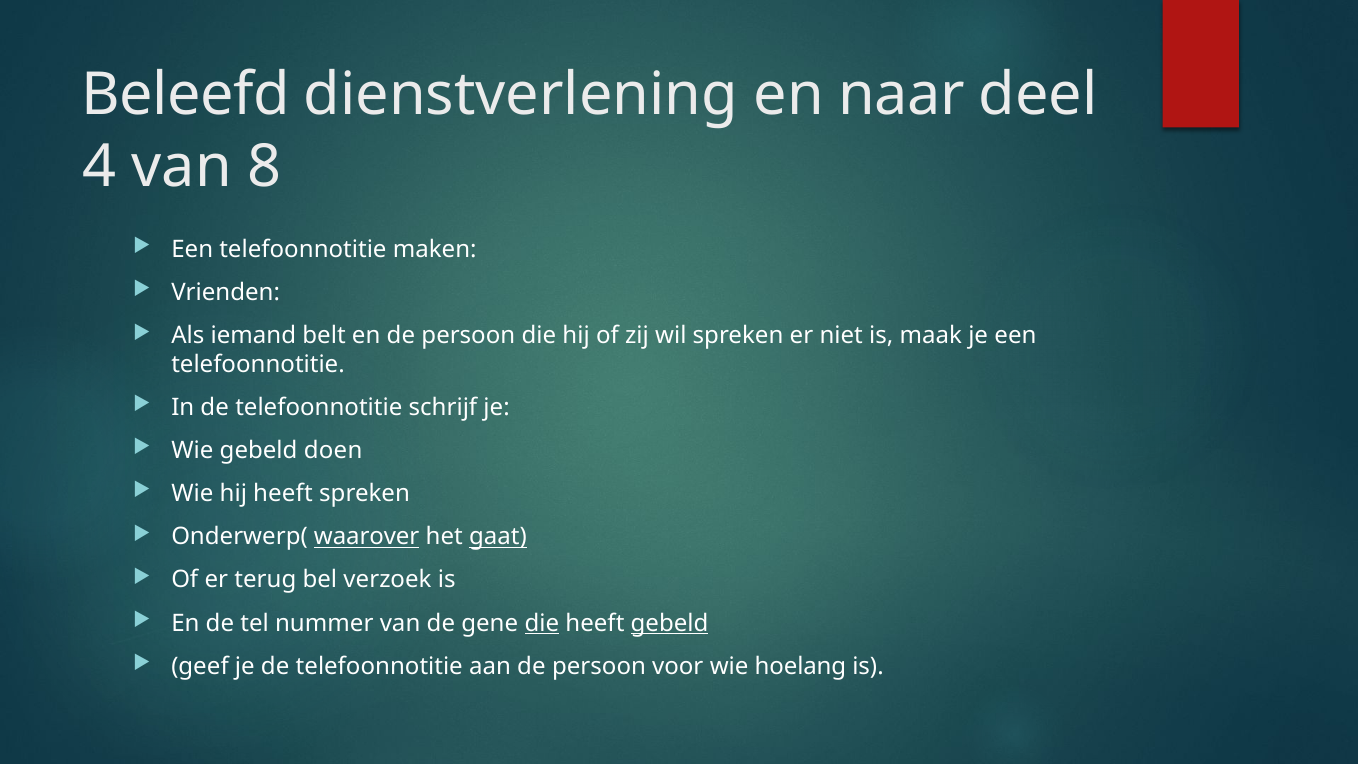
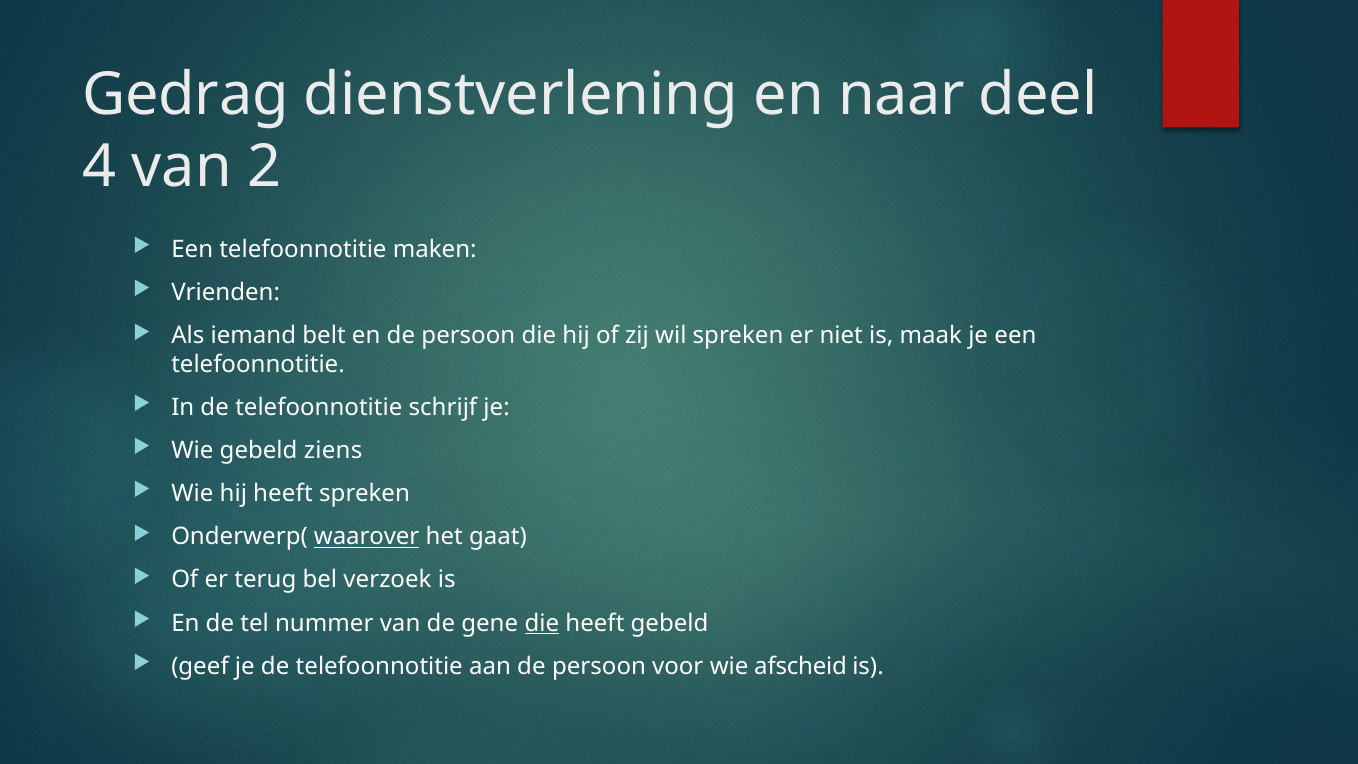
Beleefd: Beleefd -> Gedrag (185, 95)
8: 8 -> 2 (264, 167)
doen: doen -> ziens (333, 451)
gaat underline: present -> none (498, 537)
gebeld underline: present -> none (670, 623)
hoelang: hoelang -> afscheid (801, 666)
